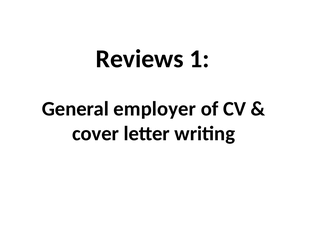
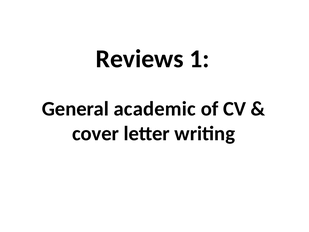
employer: employer -> academic (155, 109)
